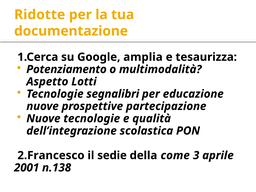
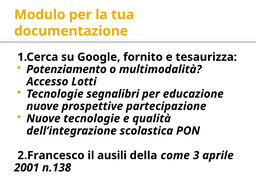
Ridotte: Ridotte -> Modulo (40, 15)
amplia: amplia -> fornito (143, 57)
Aspetto: Aspetto -> Accesso (47, 82)
sedie: sedie -> ausili (112, 155)
